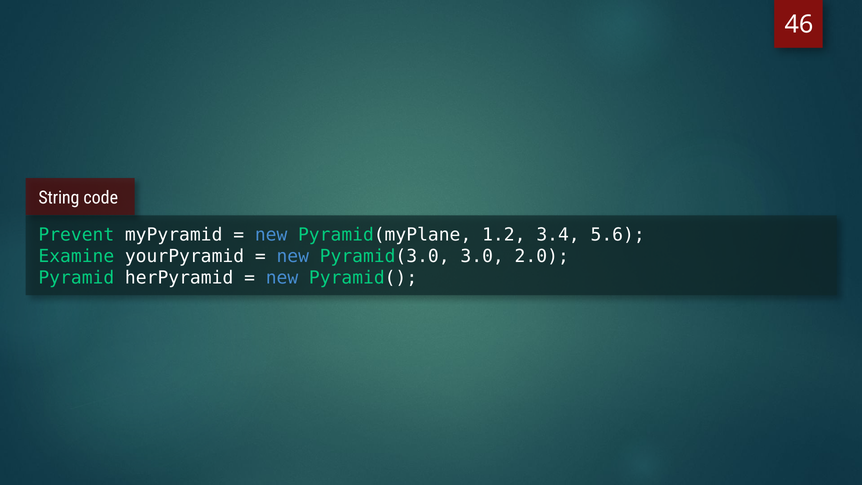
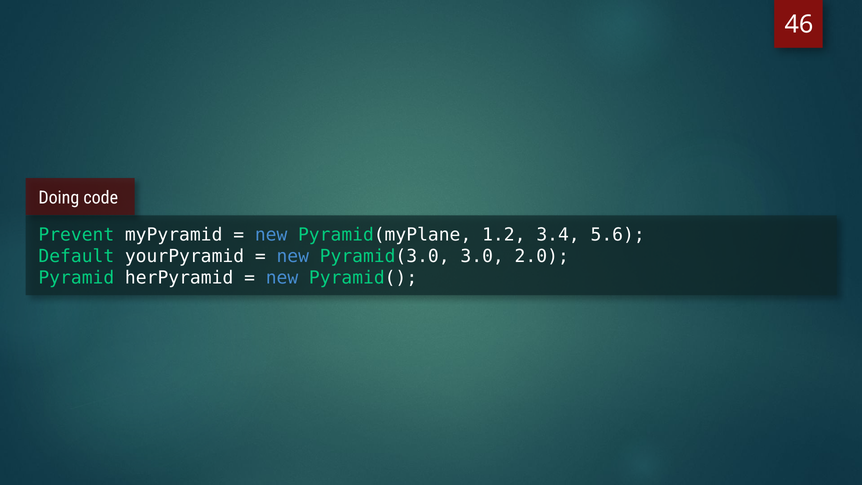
String: String -> Doing (59, 198)
Examine: Examine -> Default (76, 256)
